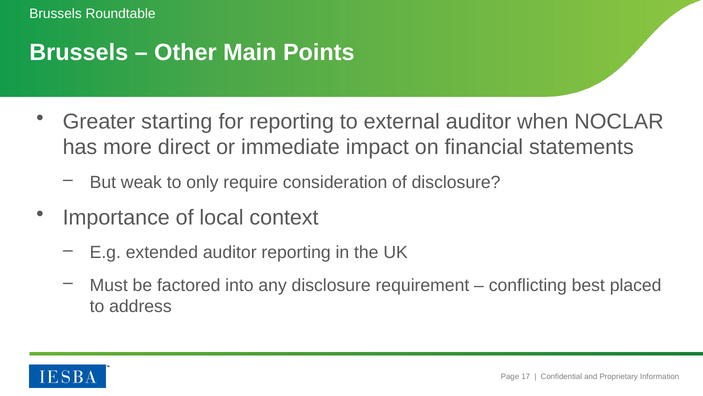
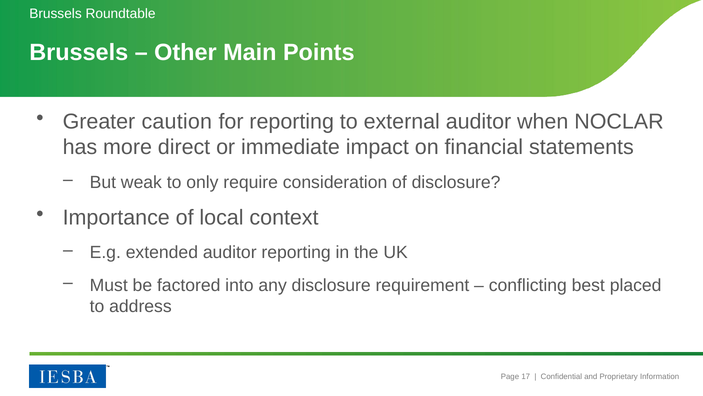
starting: starting -> caution (177, 121)
